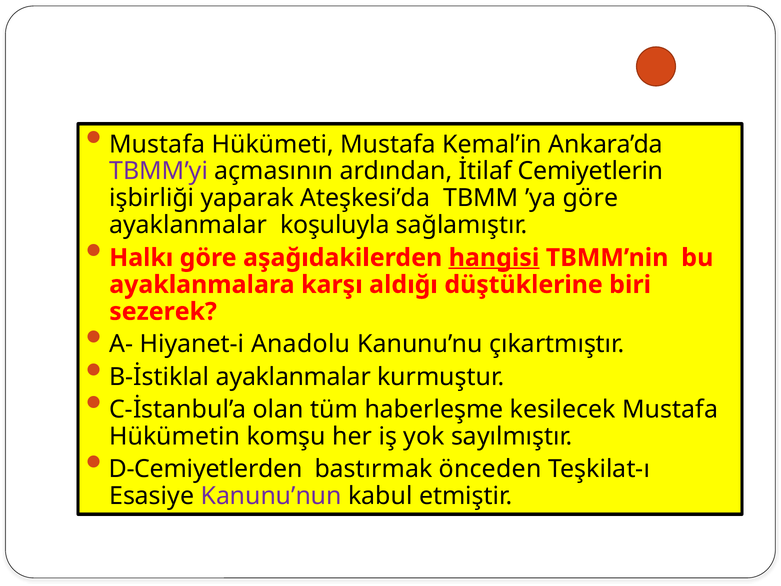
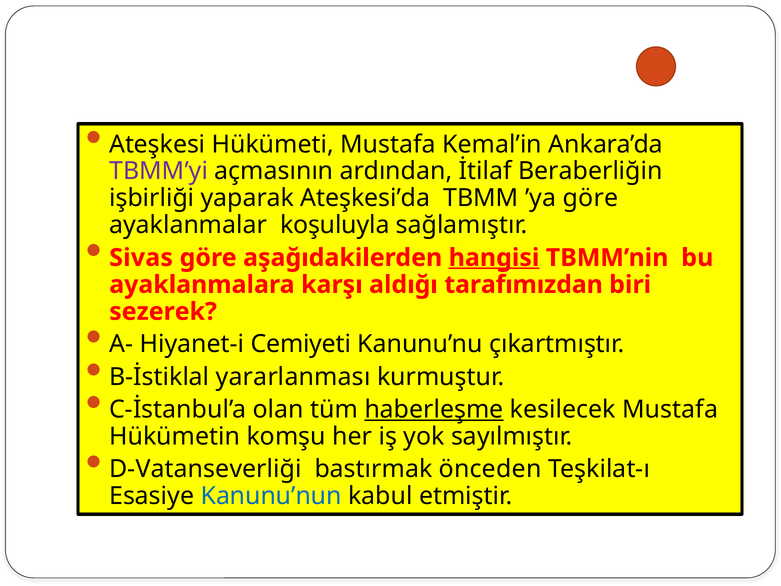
Mustafa: Mustafa -> Ateşkesi (157, 144)
Cemiyetlerin: Cemiyetlerin -> Beraberliğin (590, 171)
Halkı: Halkı -> Sivas (141, 258)
düştüklerine: düştüklerine -> tarafımızdan (524, 285)
Anadolu: Anadolu -> Cemiyeti (301, 344)
B-İstiklal ayaklanmalar: ayaklanmalar -> yararlanması (293, 377)
haberleşme underline: none -> present (434, 409)
D-Cemiyetlerden: D-Cemiyetlerden -> D-Vatanseverliği (205, 469)
Kanunu’nun colour: purple -> blue (271, 496)
